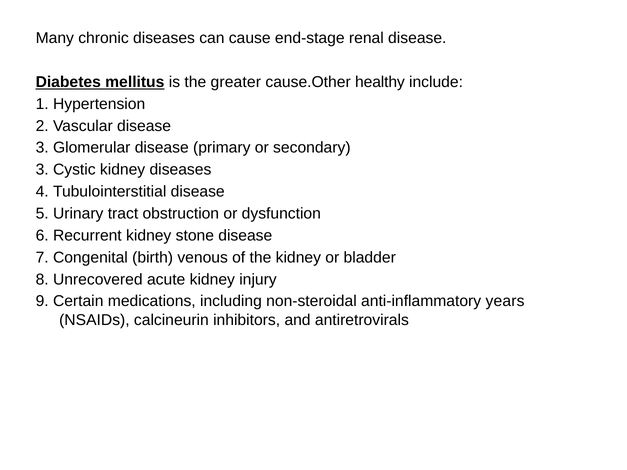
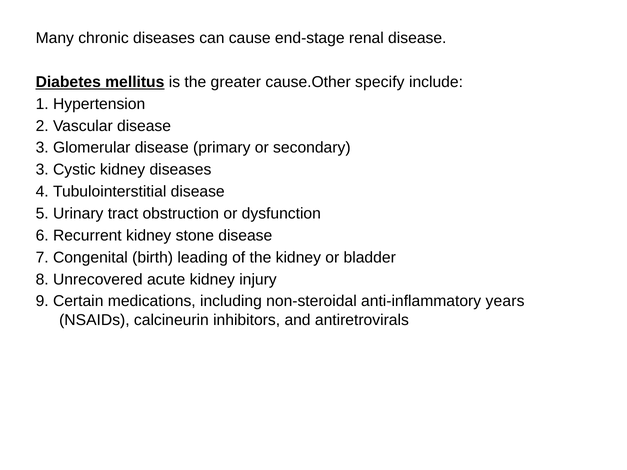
healthy: healthy -> specify (380, 82)
venous: venous -> leading (203, 258)
